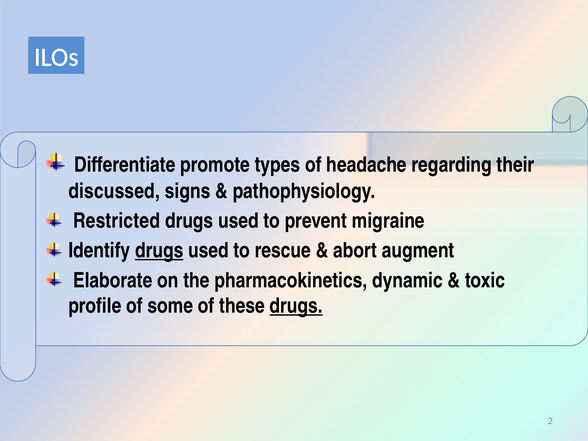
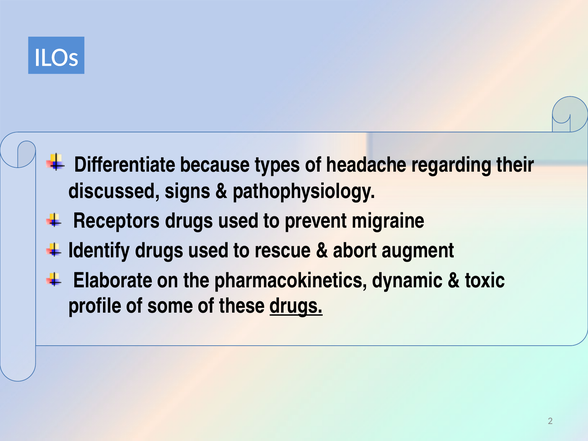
promote: promote -> because (215, 165)
Restricted: Restricted -> Receptors (117, 221)
drugs underline: present -> none (159, 251)
